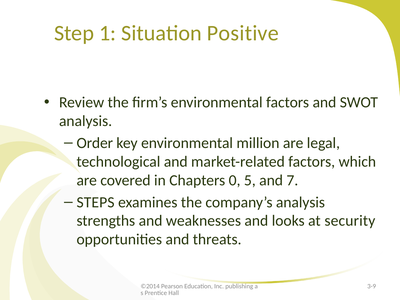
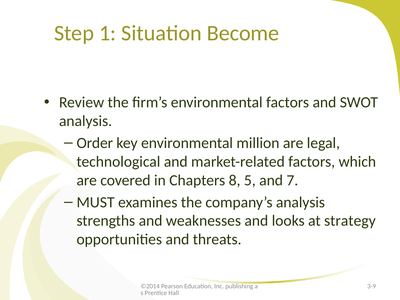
Positive: Positive -> Become (243, 33)
0: 0 -> 8 (235, 180)
STEPS: STEPS -> MUST (96, 202)
security: security -> strategy (350, 221)
